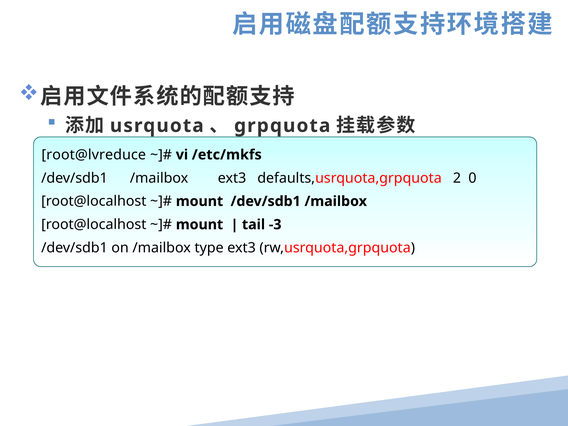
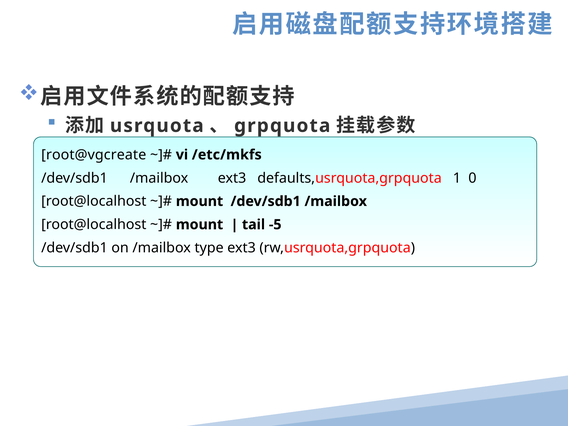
root@lvreduce: root@lvreduce -> root@vgcreate (94, 155)
2: 2 -> 1 (457, 178)
-3: -3 -> -5 (275, 225)
